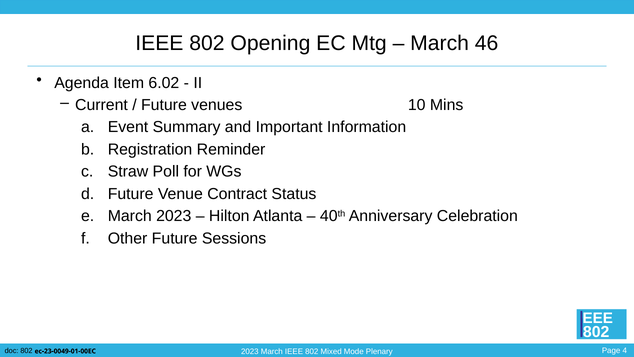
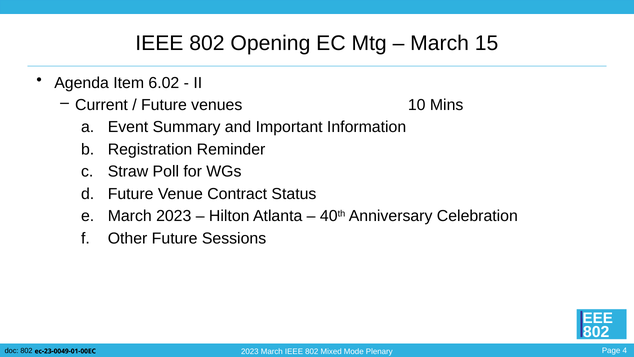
46: 46 -> 15 (487, 43)
